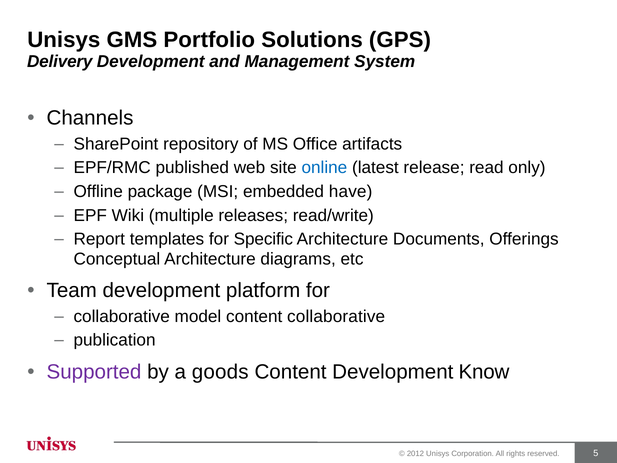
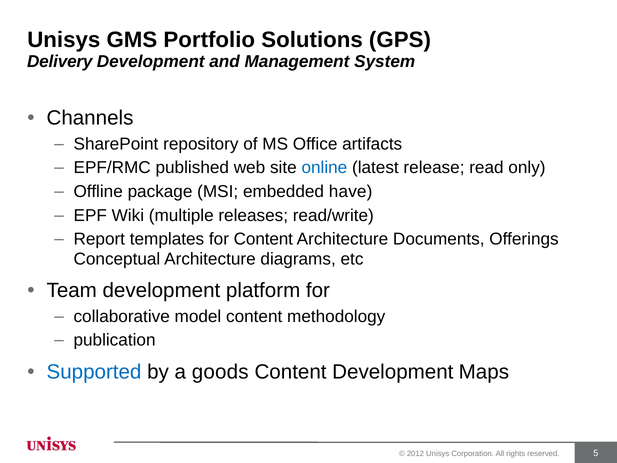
for Specific: Specific -> Content (263, 239)
content collaborative: collaborative -> methodology (336, 316)
Supported colour: purple -> blue (94, 372)
Know: Know -> Maps (484, 372)
